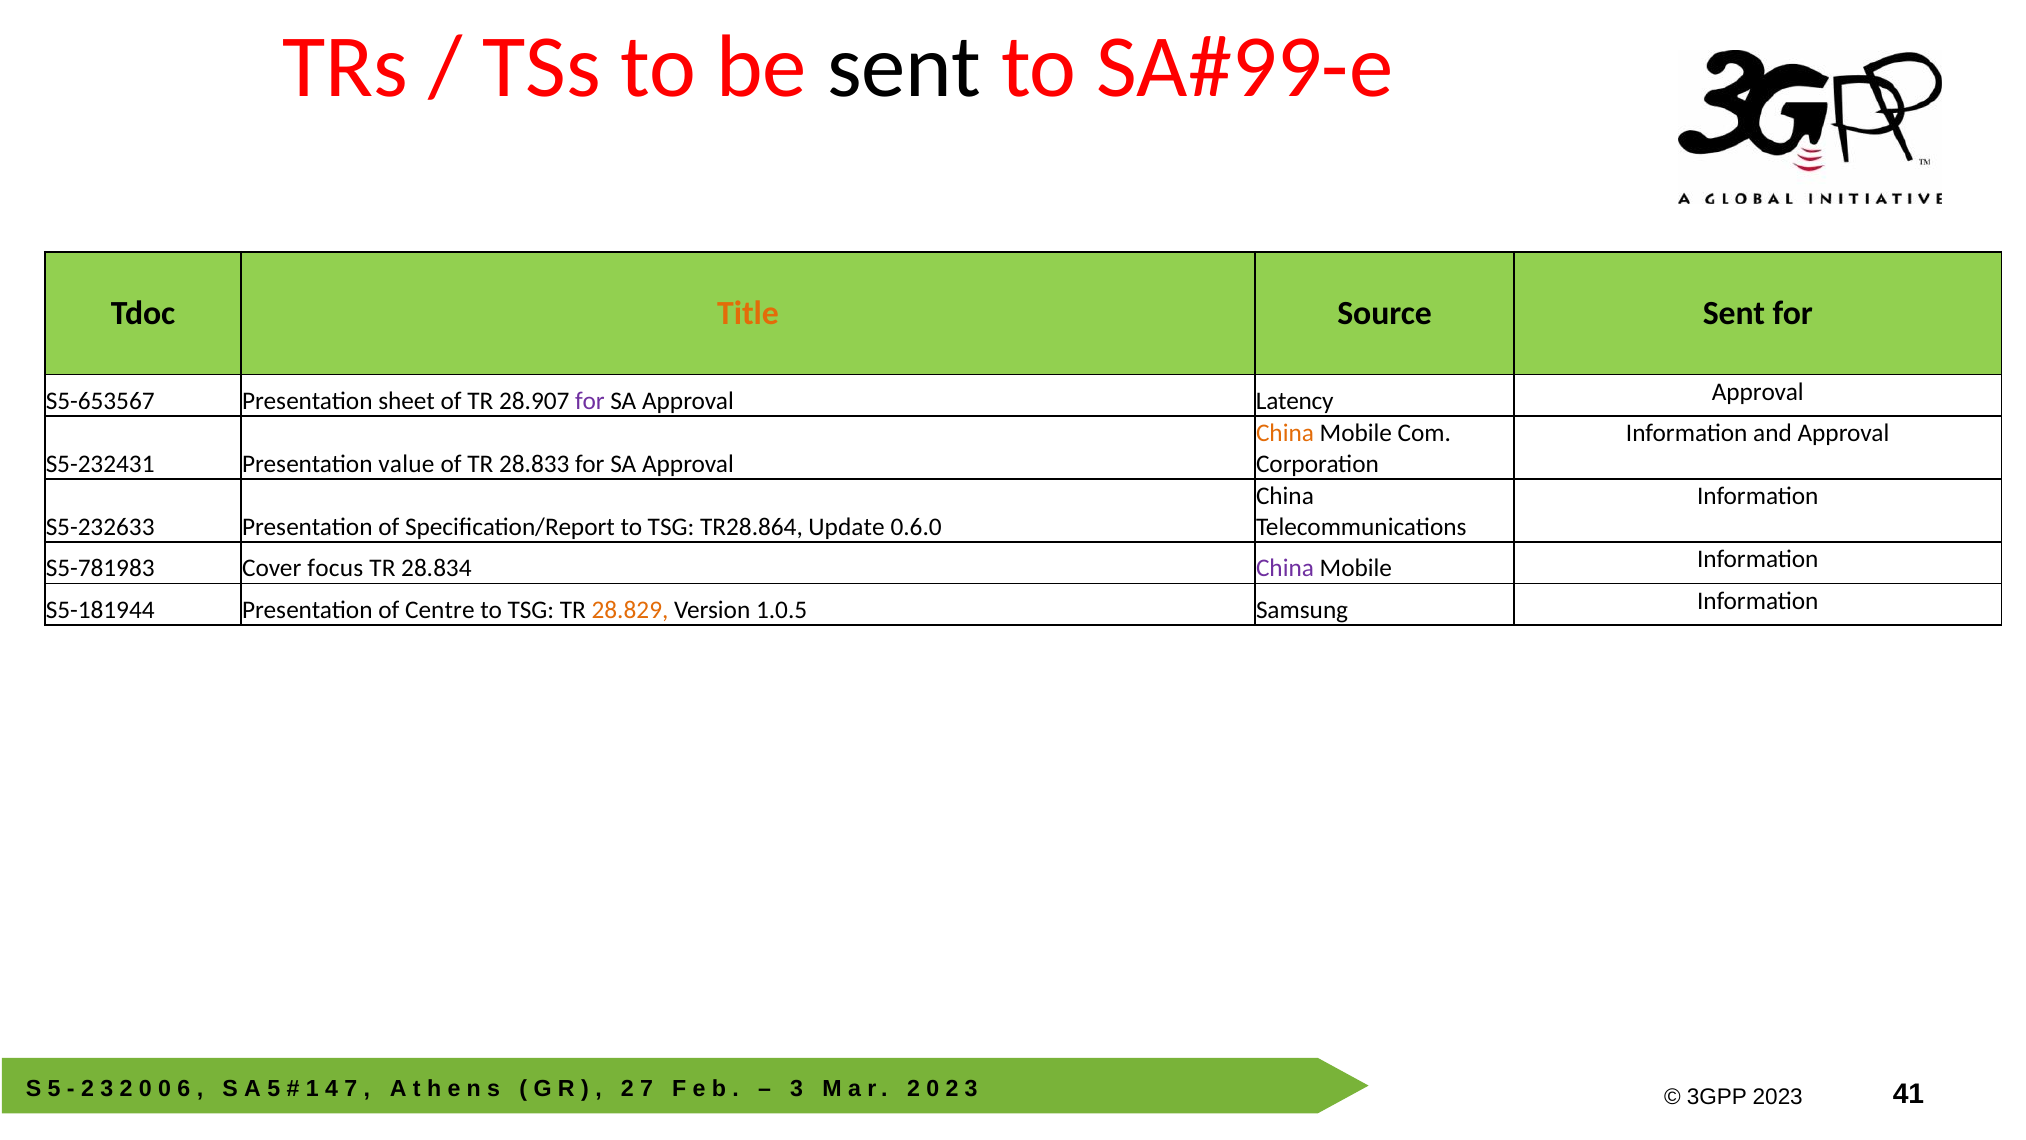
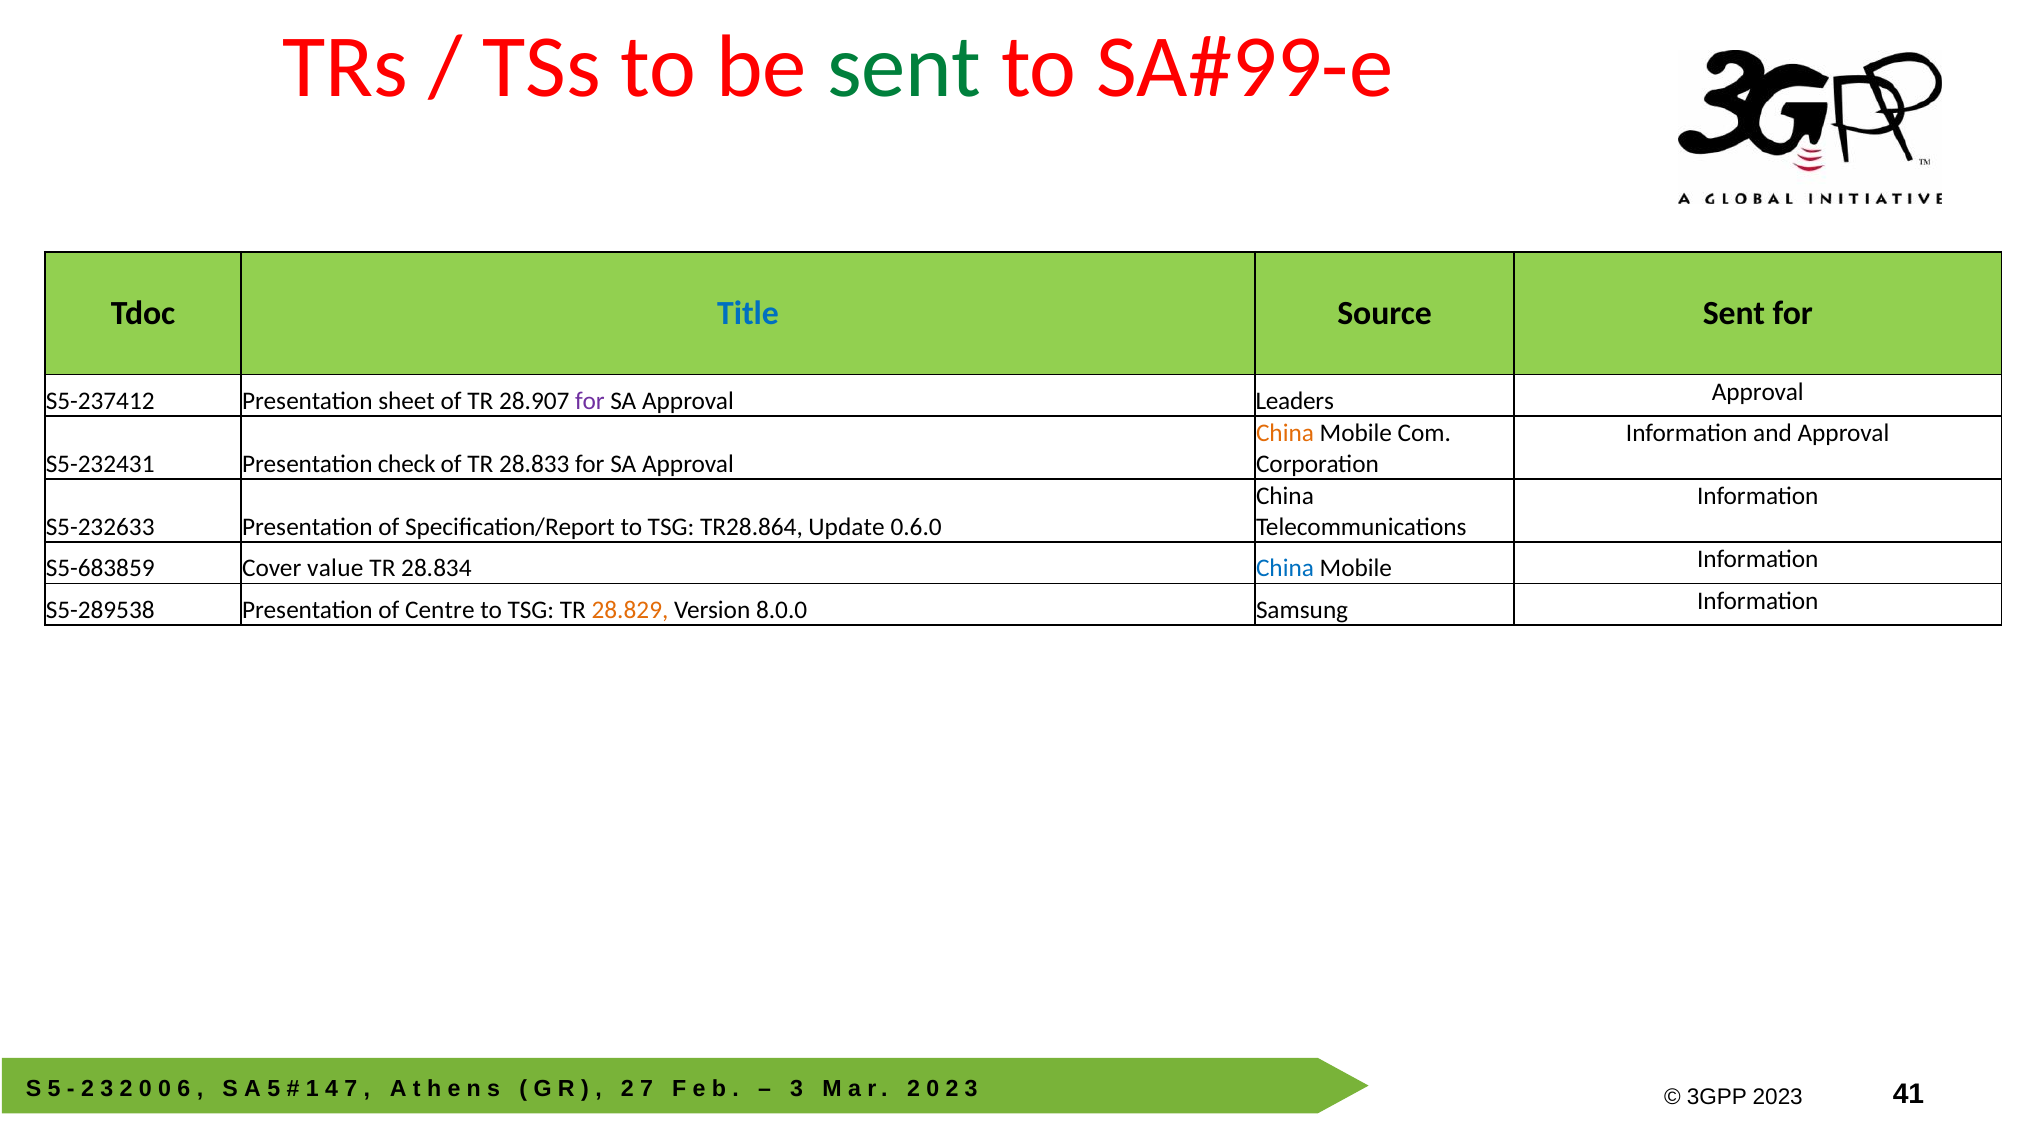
sent colour: black -> green (904, 67)
Title colour: orange -> blue (748, 313)
S5-653567: S5-653567 -> S5-237412 (100, 401)
Latency: Latency -> Leaders (1295, 401)
value: value -> check (407, 464)
S5-781983: S5-781983 -> S5-683859 (100, 568)
focus: focus -> value (335, 568)
China colour: purple -> blue (1285, 568)
S5-181944: S5-181944 -> S5-289538 (100, 610)
1.0.5: 1.0.5 -> 8.0.0 (782, 610)
